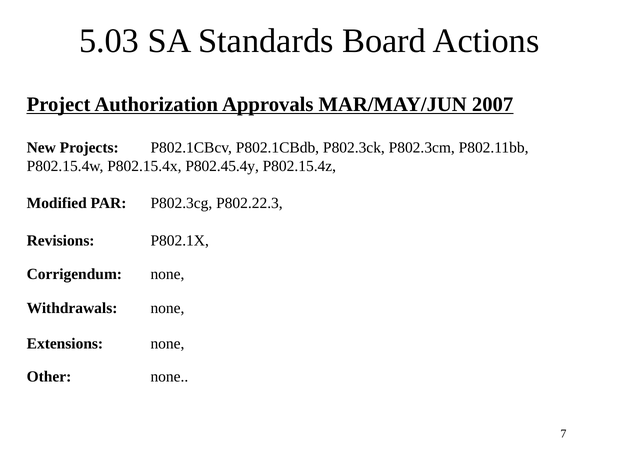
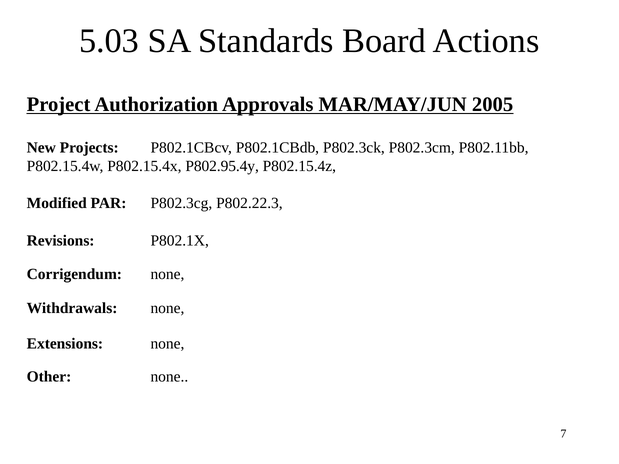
2007: 2007 -> 2005 (493, 105)
P802.45.4y: P802.45.4y -> P802.95.4y (222, 166)
